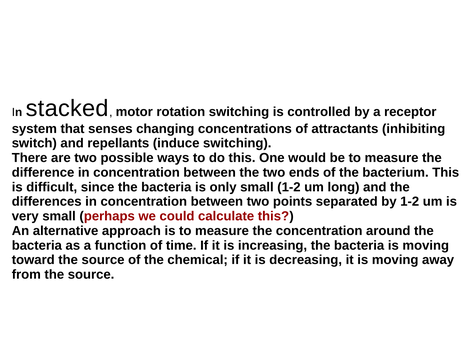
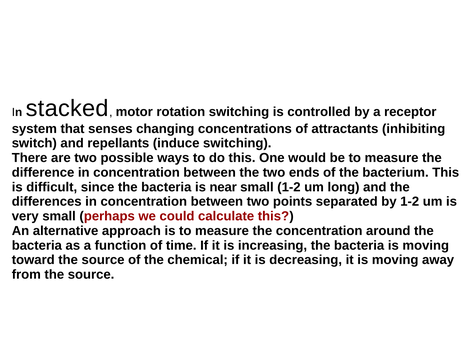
only: only -> near (223, 187)
